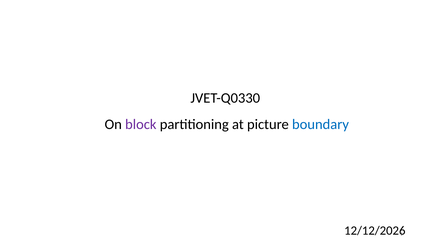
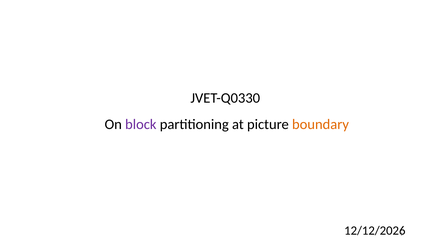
boundary colour: blue -> orange (320, 124)
